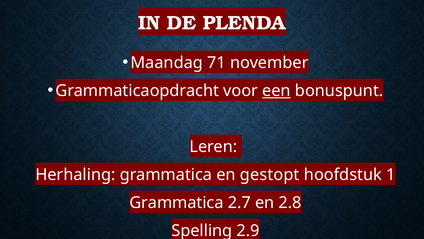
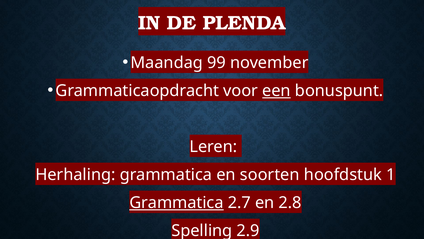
71: 71 -> 99 (216, 63)
gestopt: gestopt -> soorten (270, 174)
Grammatica underline: none -> present (176, 202)
